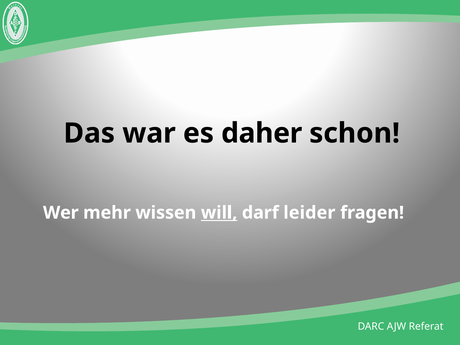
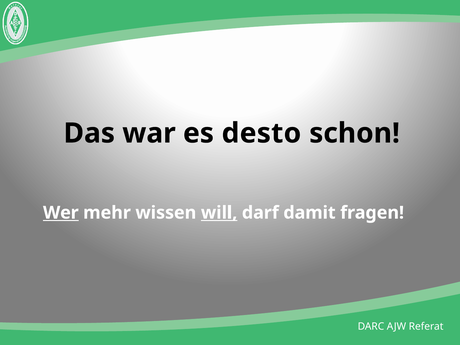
daher: daher -> desto (261, 133)
Wer underline: none -> present (61, 213)
leider: leider -> damit (309, 213)
